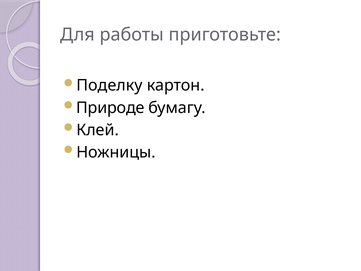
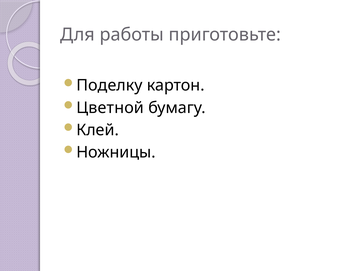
Природе: Природе -> Цветной (110, 108)
